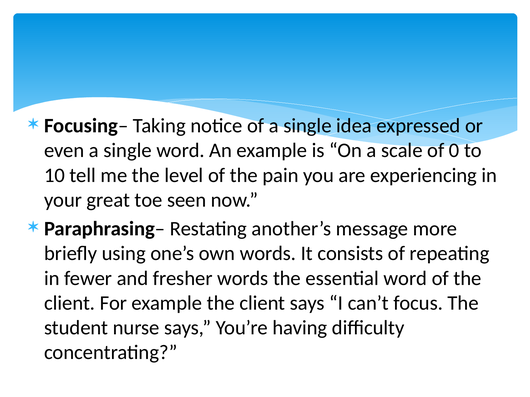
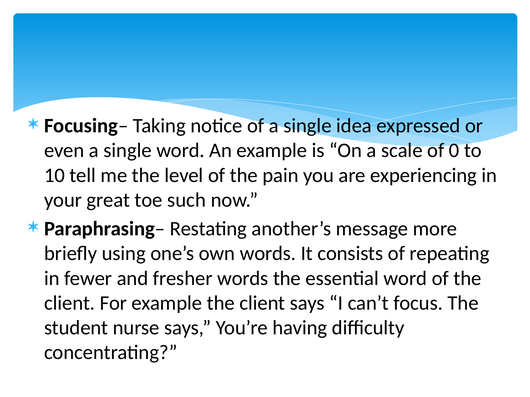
seen: seen -> such (187, 200)
